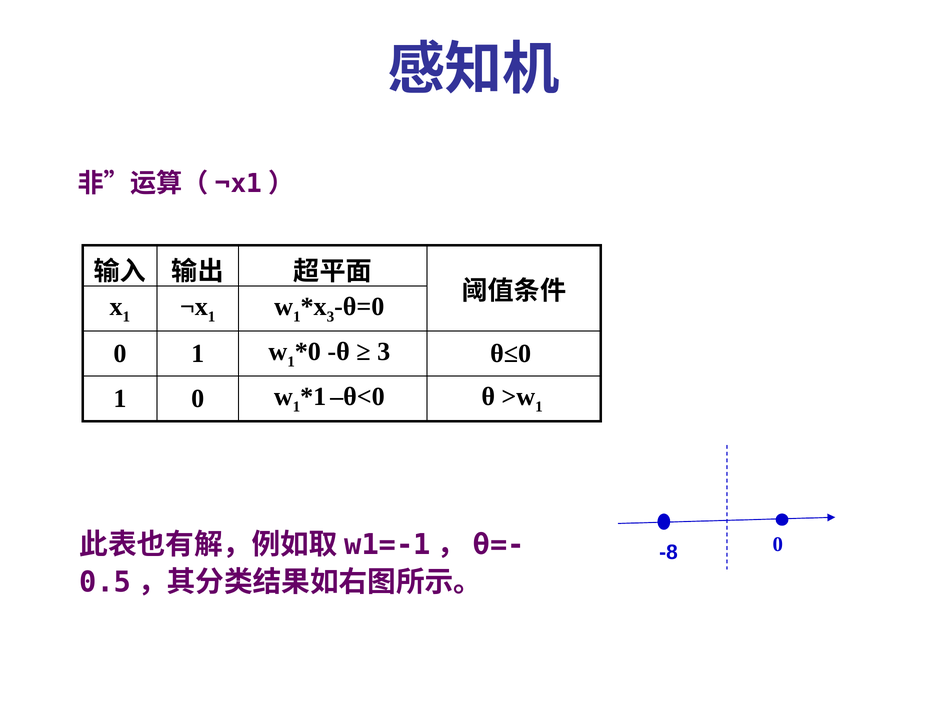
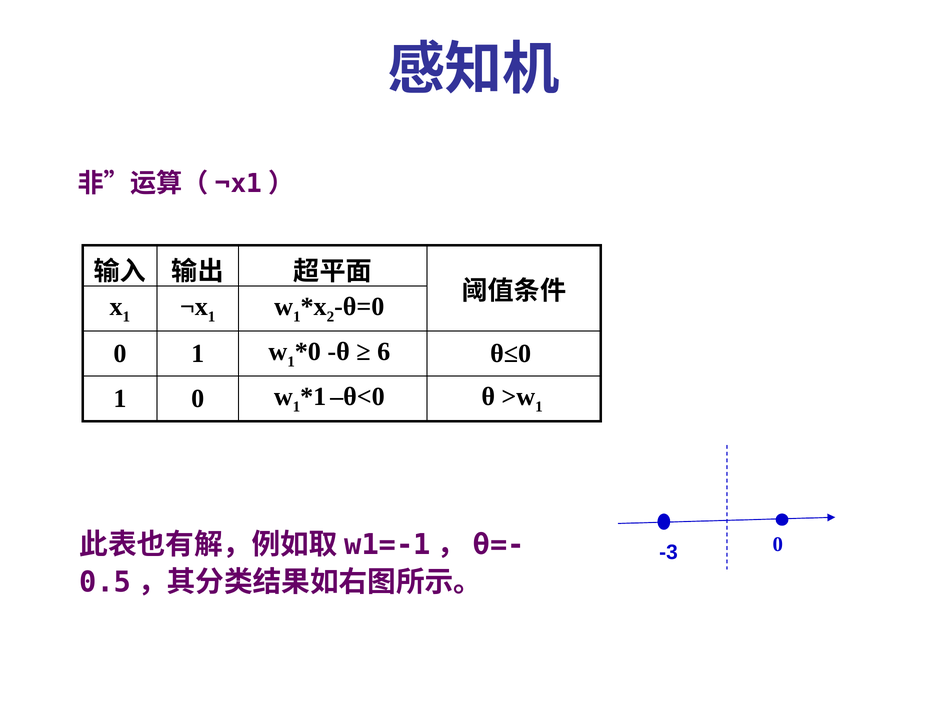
3: 3 -> 2 (331, 317)
3: 3 -> 6 (384, 352)
-8: -8 -> -3 (668, 552)
